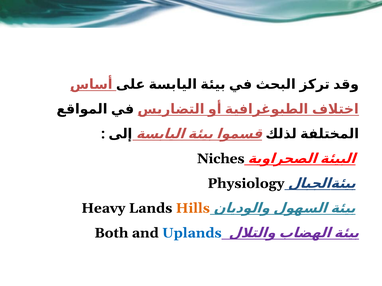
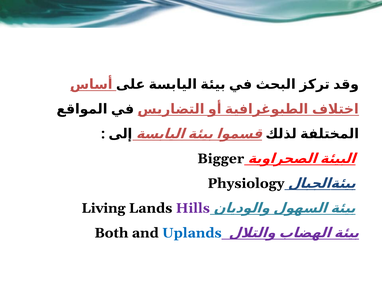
Niches: Niches -> Bigger (221, 159)
Heavy: Heavy -> Living (103, 209)
Hills colour: orange -> purple (193, 209)
